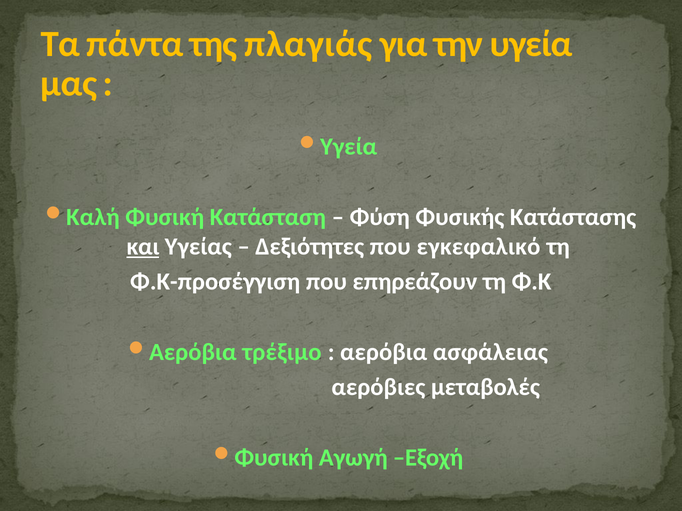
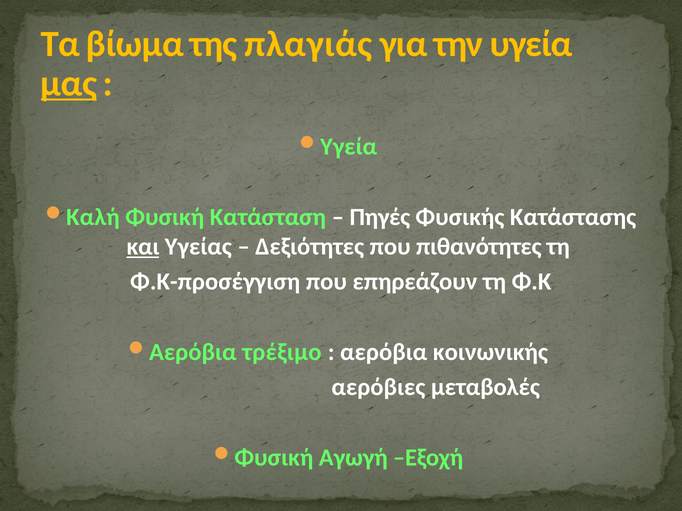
πάντα: πάντα -> βίωμα (135, 44)
μας underline: none -> present (69, 84)
Φύση: Φύση -> Πηγές (380, 217)
εγκεφαλικό: εγκεφαλικό -> πιθανότητες (479, 247)
ασφάλειας: ασφάλειας -> κοινωνικής (490, 352)
